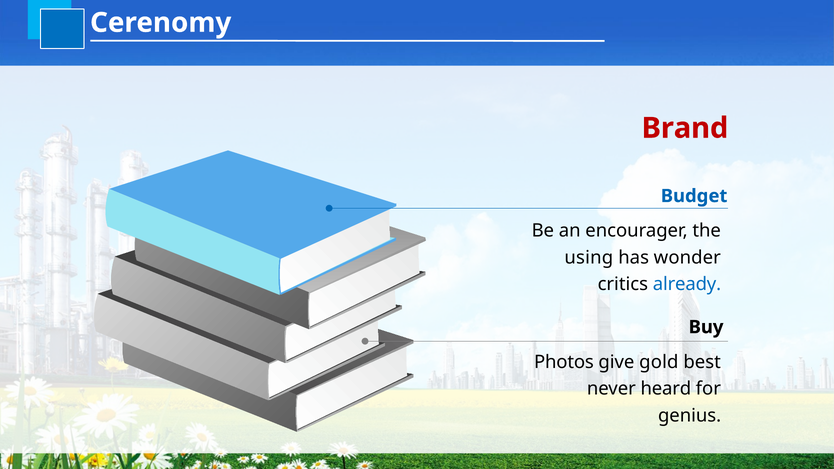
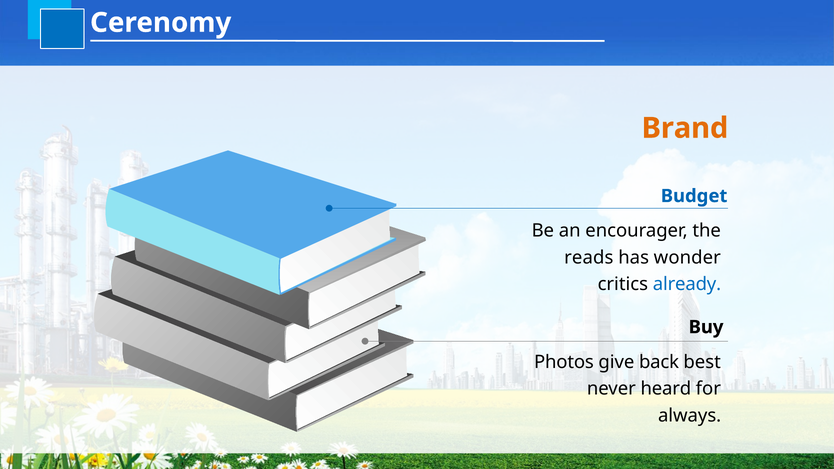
Brand colour: red -> orange (685, 128)
using: using -> reads (589, 258)
gold: gold -> back (659, 362)
genius: genius -> always (690, 416)
